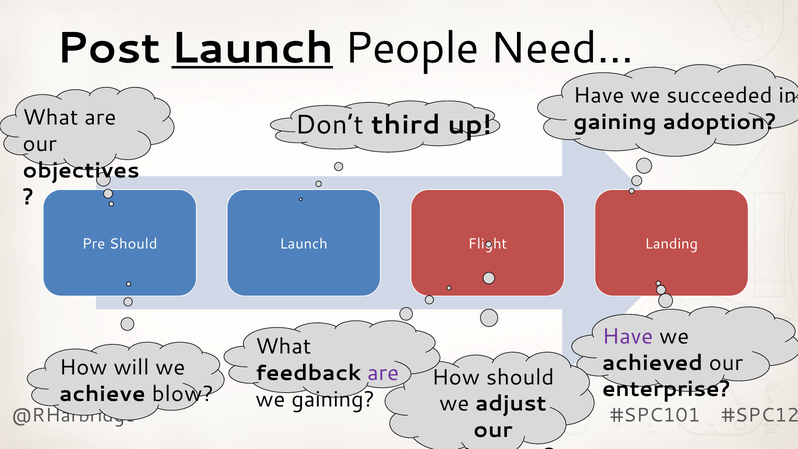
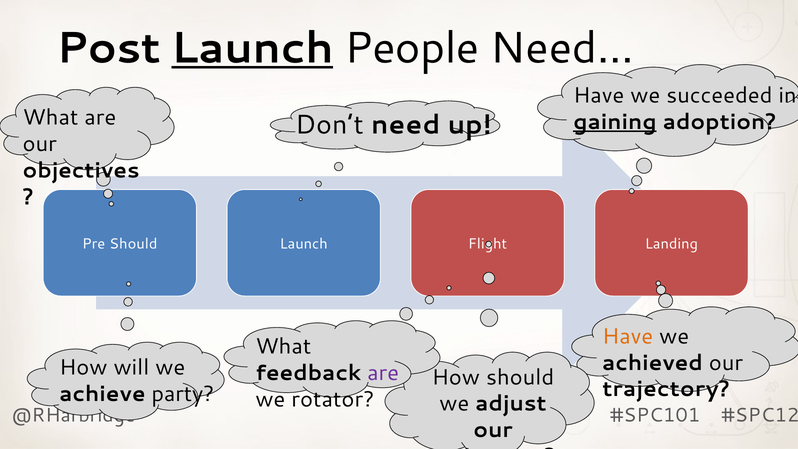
gaining underline: none -> present (615, 122)
third: third -> need (406, 125)
Have colour: purple -> orange (628, 336)
enterprise: enterprise -> trajectory (666, 389)
blow: blow -> party (183, 394)
we gaining: gaining -> rotator (333, 399)
